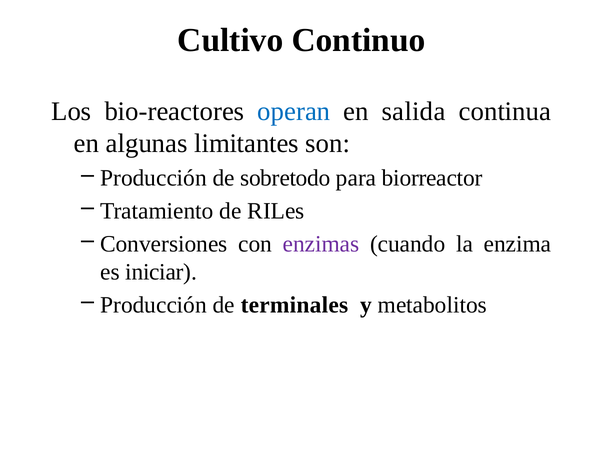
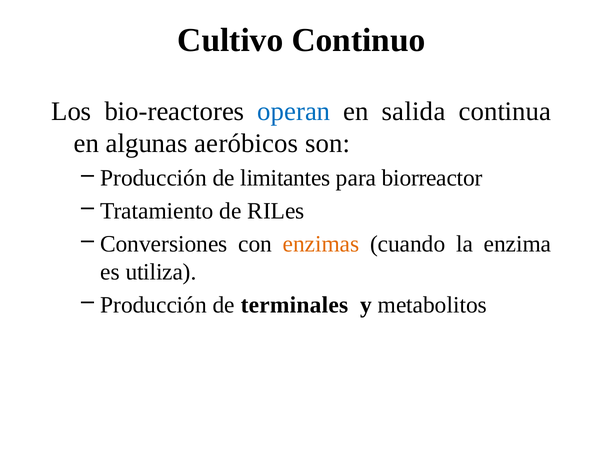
limitantes: limitantes -> aeróbicos (246, 144)
sobretodo: sobretodo -> limitantes (285, 178)
enzimas colour: purple -> orange (321, 244)
iniciar: iniciar -> utiliza (161, 272)
